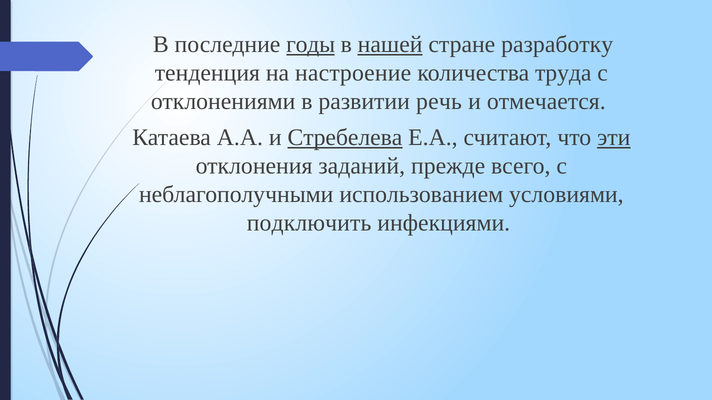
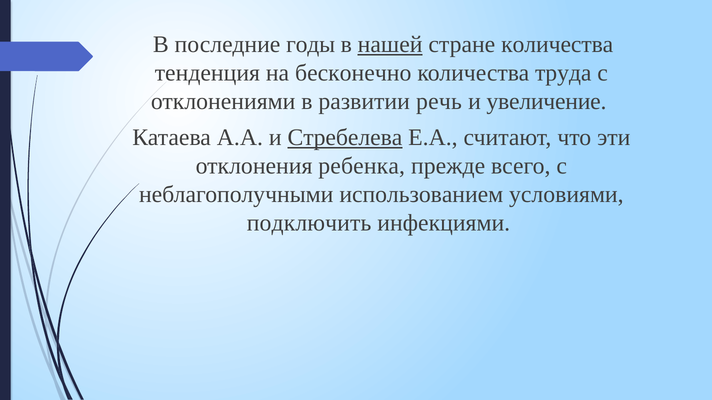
годы underline: present -> none (311, 45)
стране разработку: разработку -> количества (557, 45)
настроение: настроение -> бесконечно (353, 73)
отмечается: отмечается -> увеличение (546, 102)
эти underline: present -> none (614, 138)
заданий: заданий -> ребенка (362, 166)
